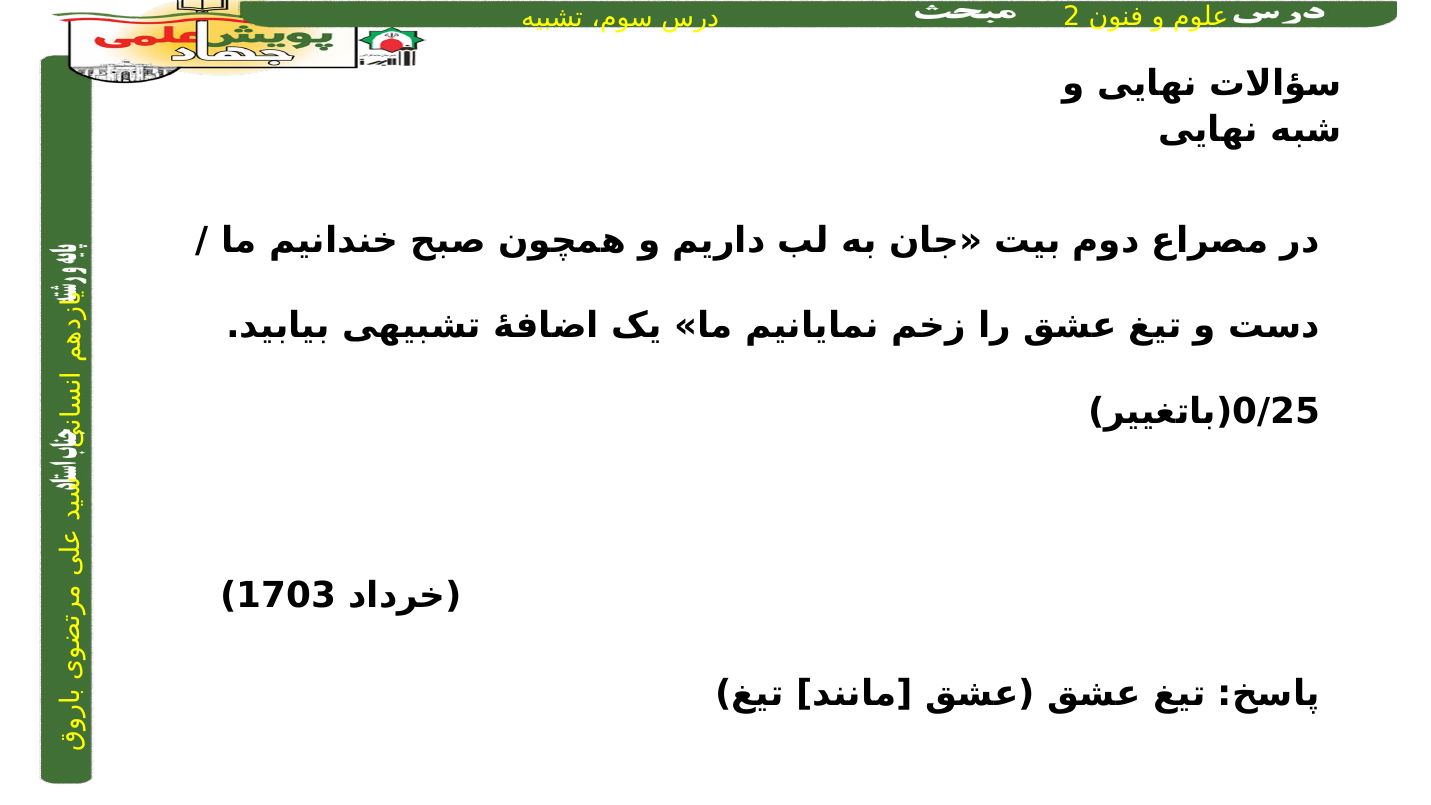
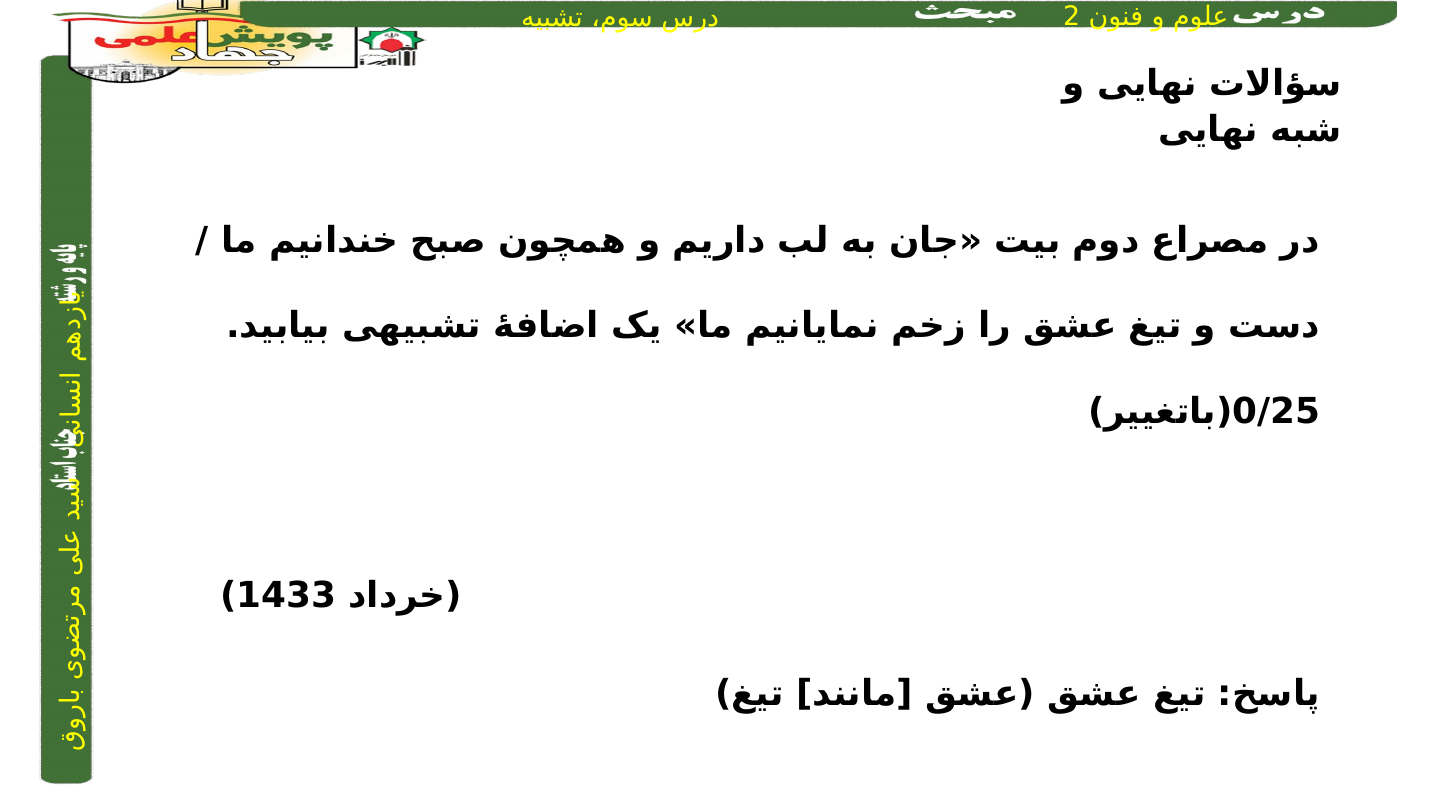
1703: 1703 -> 1433 (286, 596)
